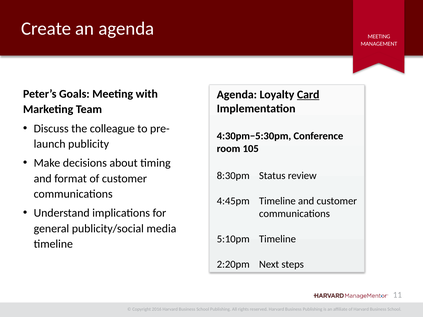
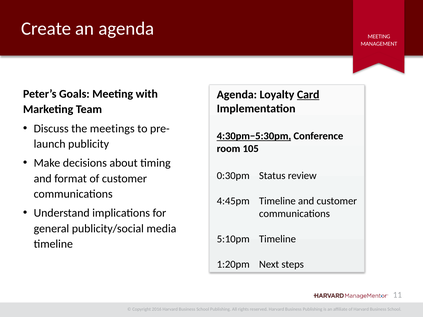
colleague: colleague -> meetings (112, 129)
4:30pm−5:30pm underline: none -> present (254, 136)
8:30pm: 8:30pm -> 0:30pm (233, 176)
2:20pm: 2:20pm -> 1:20pm (233, 265)
